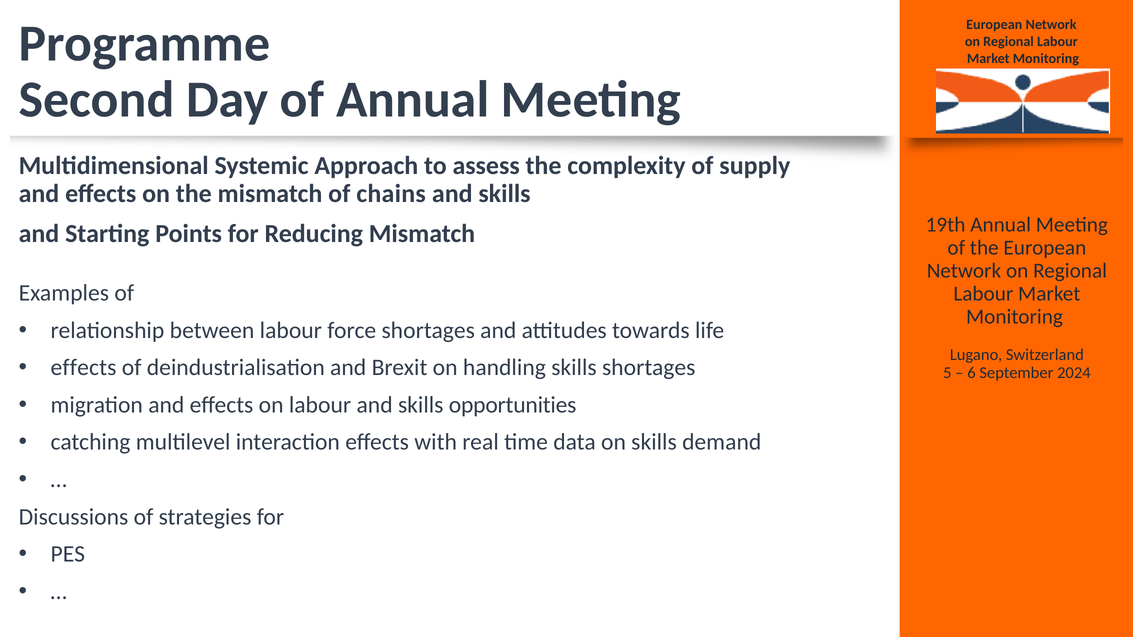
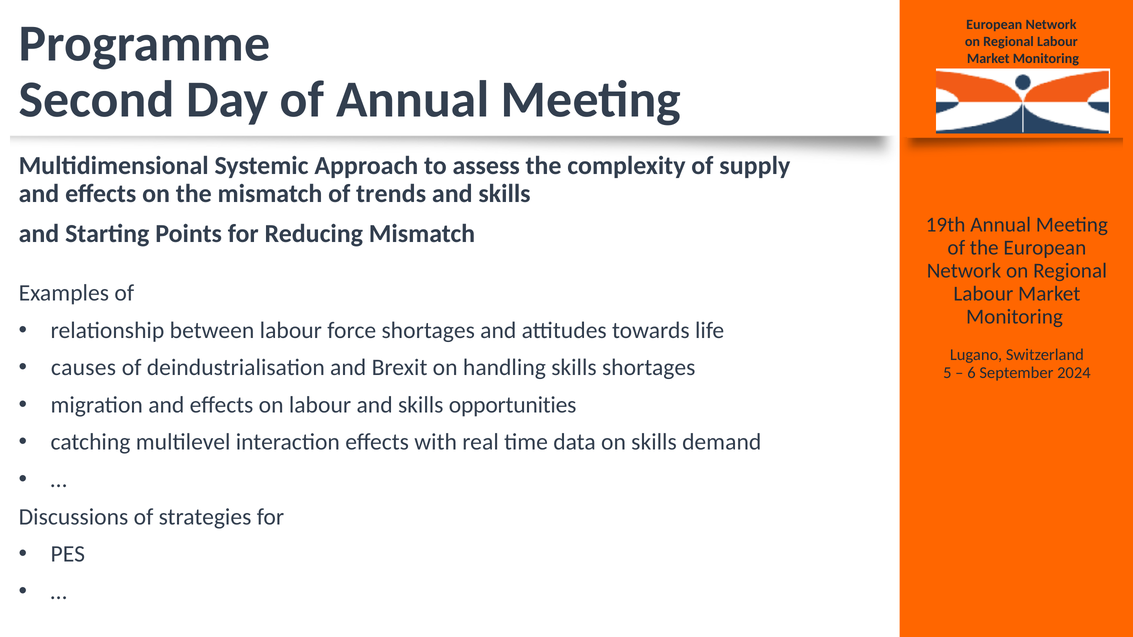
chains: chains -> trends (391, 194)
effects: effects -> causes (83, 368)
